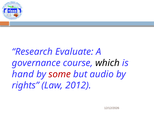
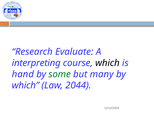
governance: governance -> interpreting (36, 63)
some colour: red -> green (60, 74)
audio: audio -> many (102, 74)
rights: rights -> which (25, 86)
2012: 2012 -> 2044 (78, 86)
